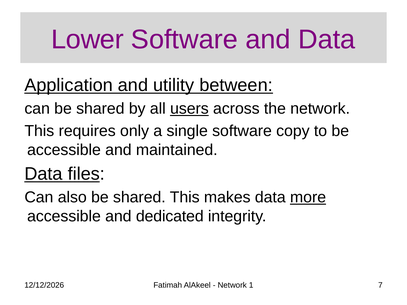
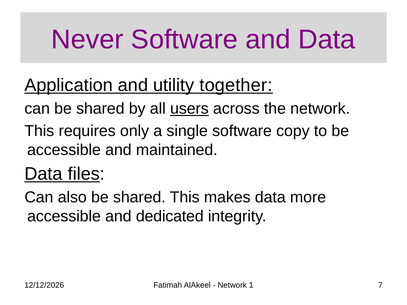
Lower: Lower -> Never (87, 40)
between: between -> together (236, 85)
more underline: present -> none (308, 197)
